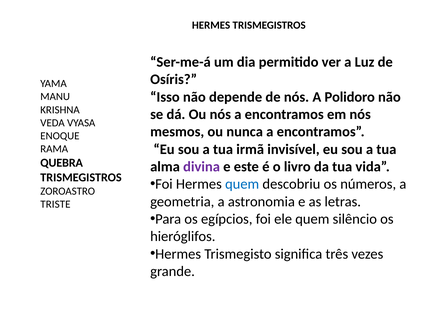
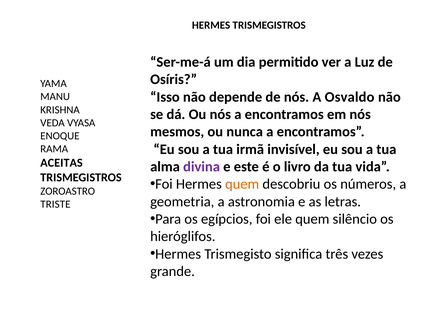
Polidoro: Polidoro -> Osvaldo (350, 97)
QUEBRA: QUEBRA -> ACEITAS (62, 163)
quem colour: blue -> orange (242, 184)
